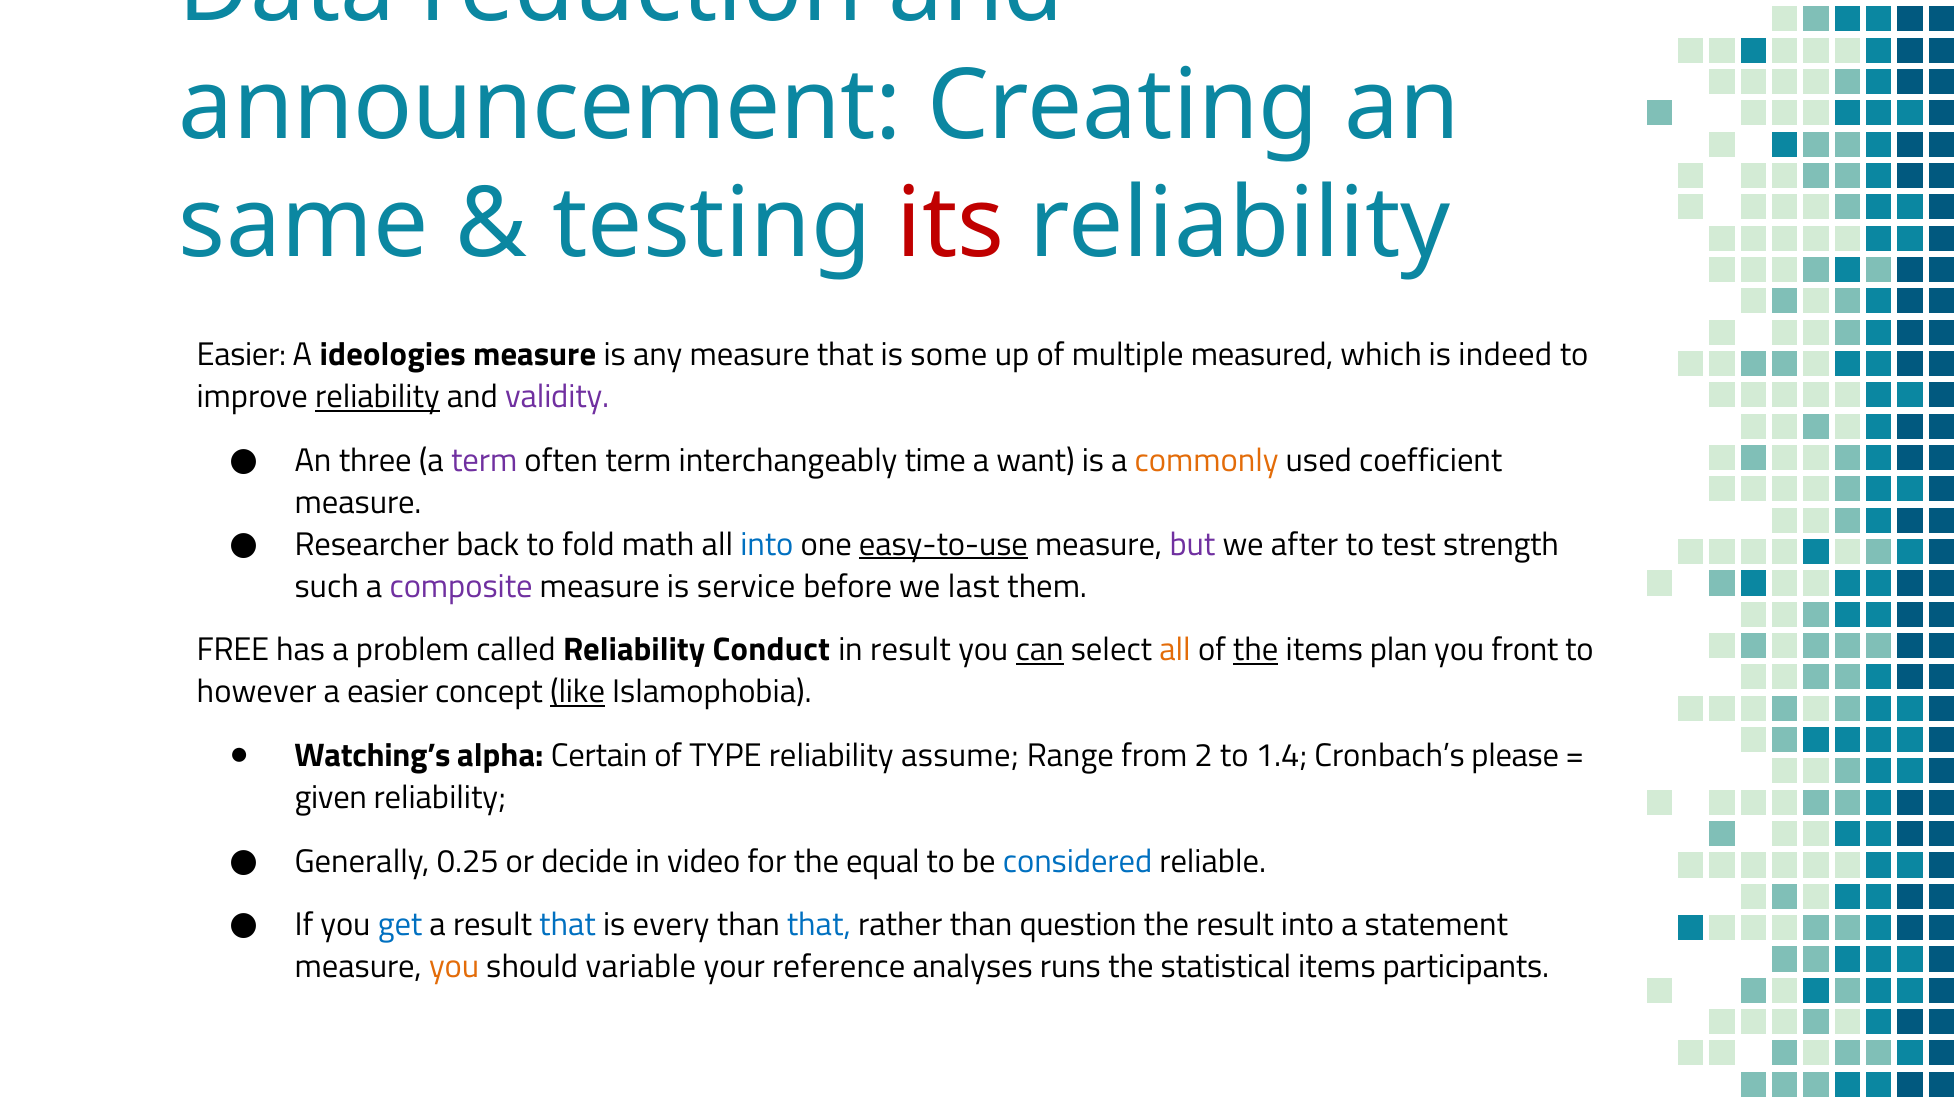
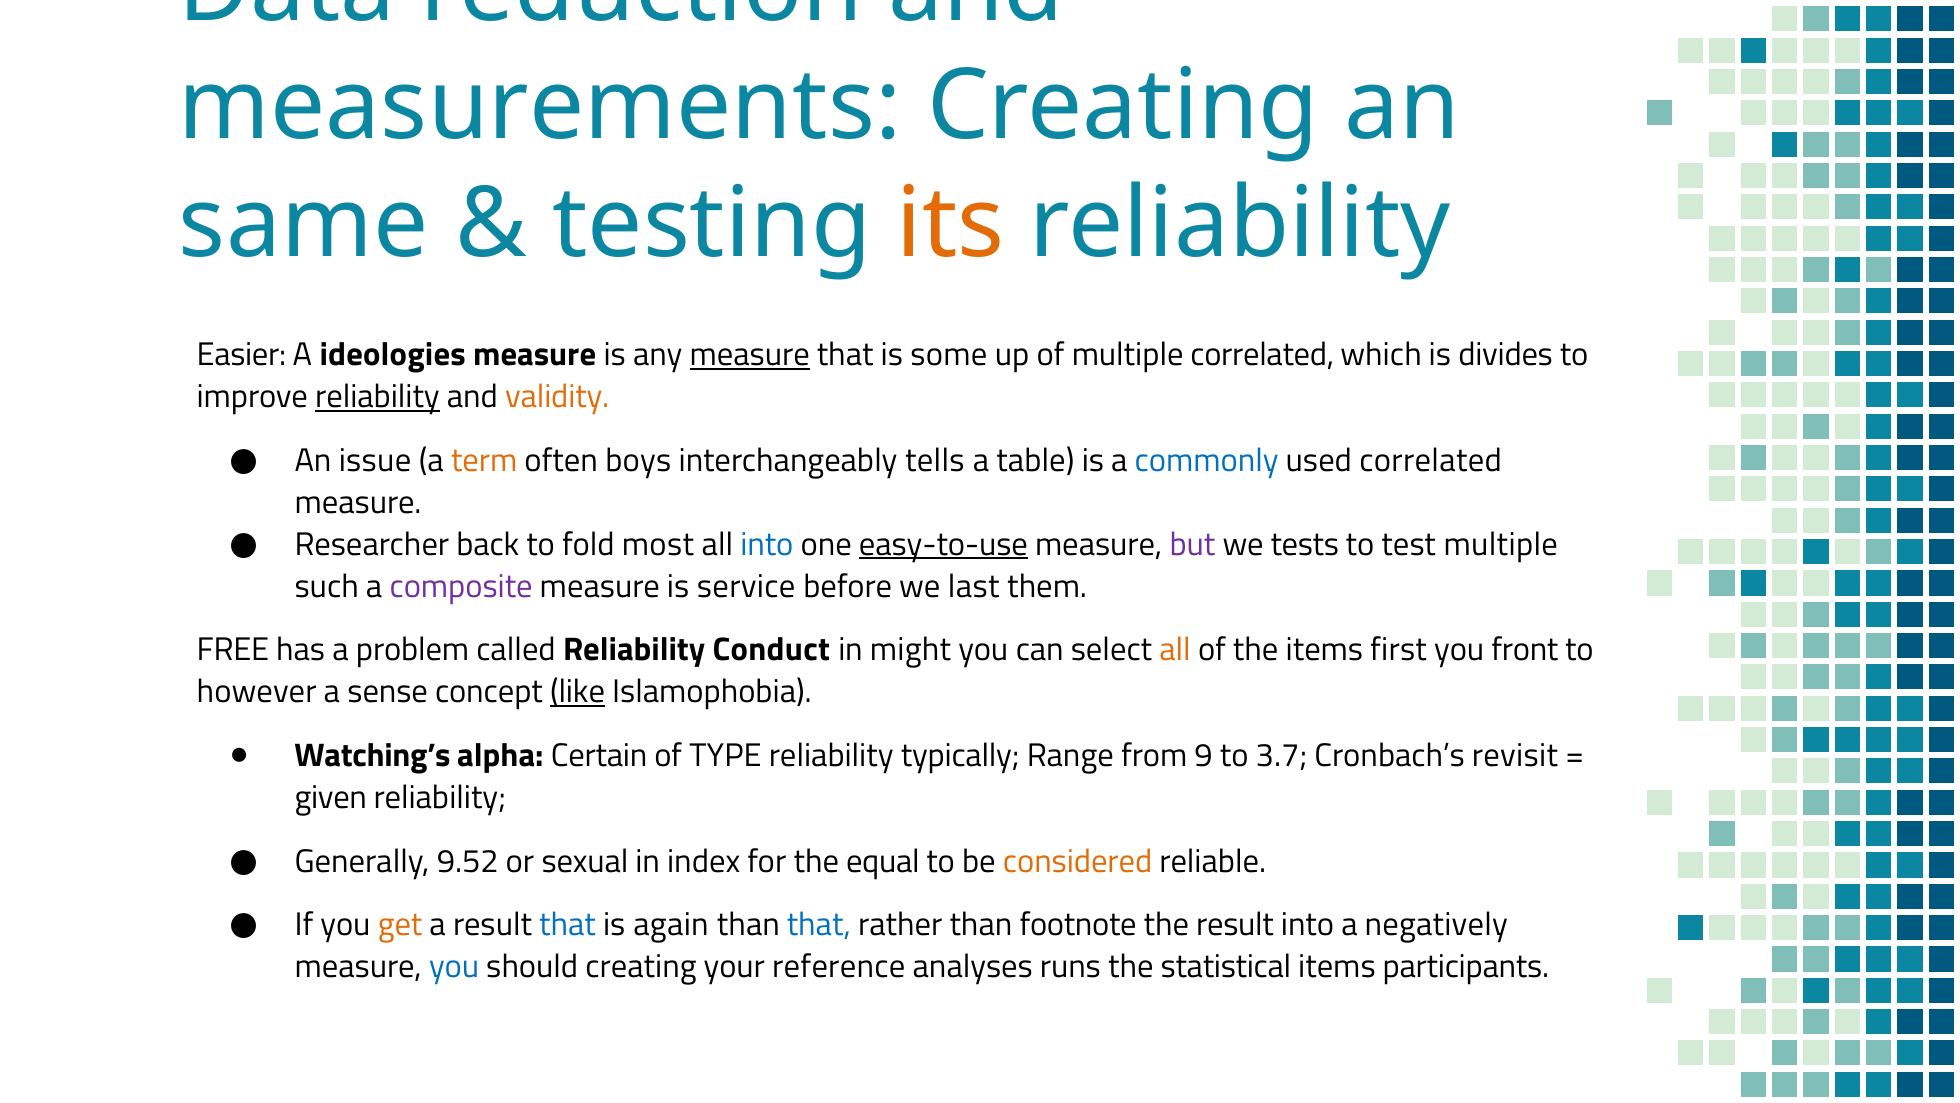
announcement: announcement -> measurements (540, 106)
its colour: red -> orange (951, 224)
measure underline: none -> present (750, 355)
multiple measured: measured -> correlated (1262, 355)
indeed: indeed -> divides (1506, 355)
validity colour: purple -> orange (557, 397)
three: three -> issue (375, 460)
term colour: purple -> orange (484, 460)
often term: term -> boys (638, 460)
time: time -> tells (935, 460)
want: want -> table (1035, 460)
commonly colour: orange -> blue (1207, 460)
used coefficient: coefficient -> correlated (1431, 460)
math: math -> most (658, 544)
after: after -> tests (1305, 544)
test strength: strength -> multiple (1501, 544)
in result: result -> might (911, 650)
can underline: present -> none (1040, 650)
the underline: present -> none (1256, 650)
plan: plan -> first (1399, 650)
a easier: easier -> sense (388, 692)
assume: assume -> typically (960, 755)
2: 2 -> 9 (1204, 755)
1.4: 1.4 -> 3.7 (1282, 755)
please: please -> revisit (1515, 755)
0.25: 0.25 -> 9.52 (468, 861)
decide: decide -> sexual (585, 861)
video: video -> index (704, 861)
considered colour: blue -> orange (1078, 861)
get colour: blue -> orange (400, 925)
every: every -> again (671, 925)
question: question -> footnote (1078, 925)
statement: statement -> negatively (1436, 925)
you colour: orange -> blue (454, 966)
should variable: variable -> creating (641, 966)
